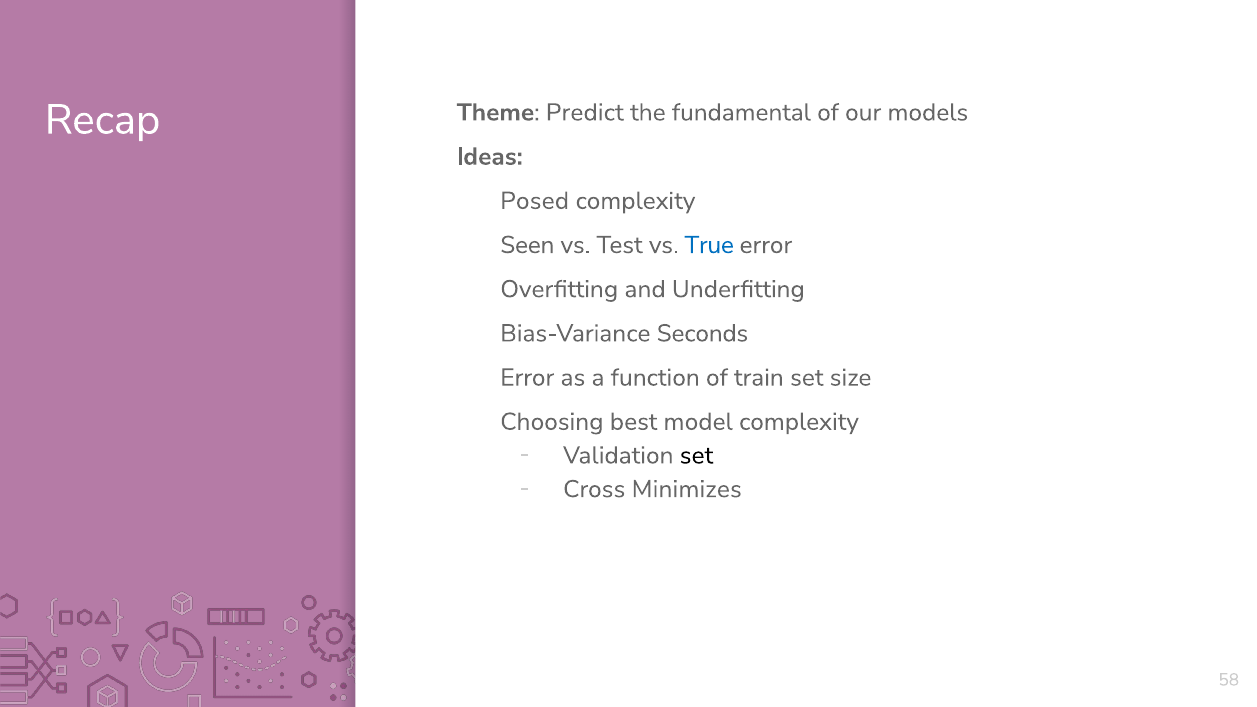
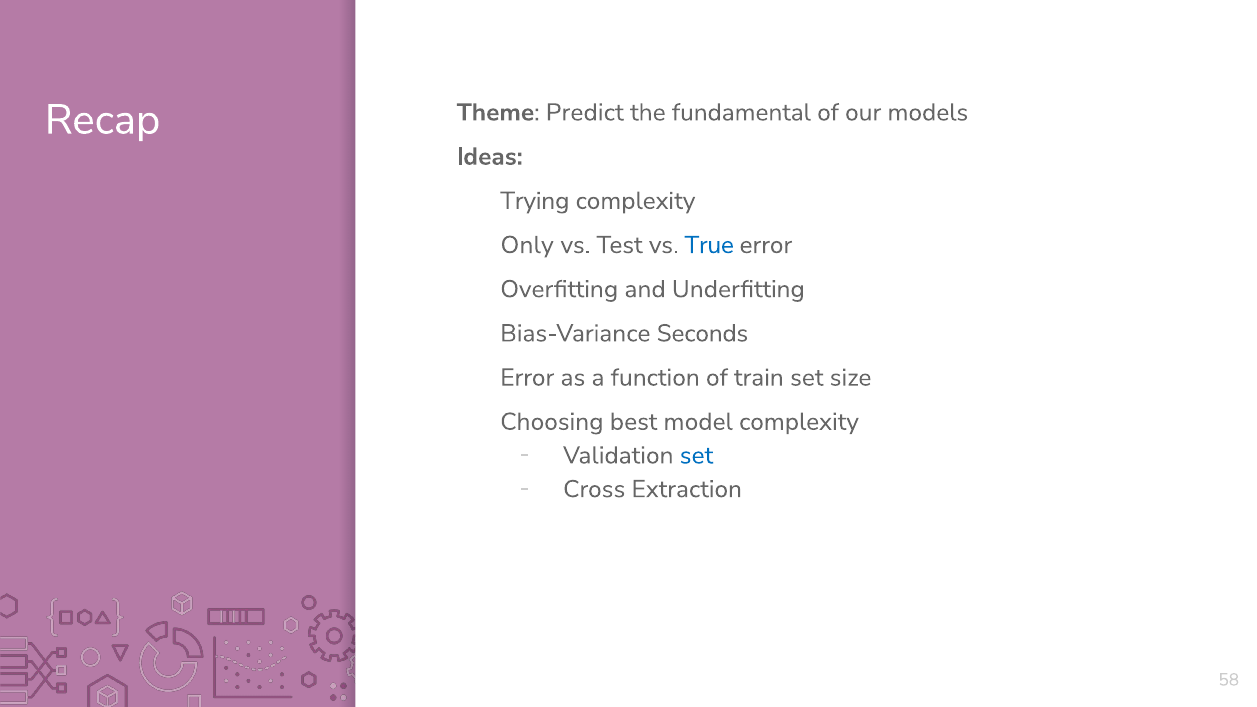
Posed: Posed -> Trying (535, 201)
Seen: Seen -> Only (527, 245)
set colour: black -> blue (696, 455)
Minimizes: Minimizes -> Extraction (687, 489)
